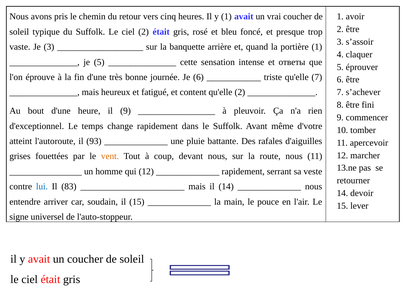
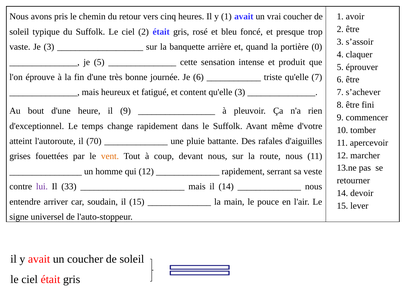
portière 1: 1 -> 0 (317, 47)
ответы: ответы -> produit (292, 62)
qu'elle 2: 2 -> 3 (240, 92)
93: 93 -> 70 (94, 141)
lui colour: blue -> purple (42, 186)
83: 83 -> 33 (69, 186)
